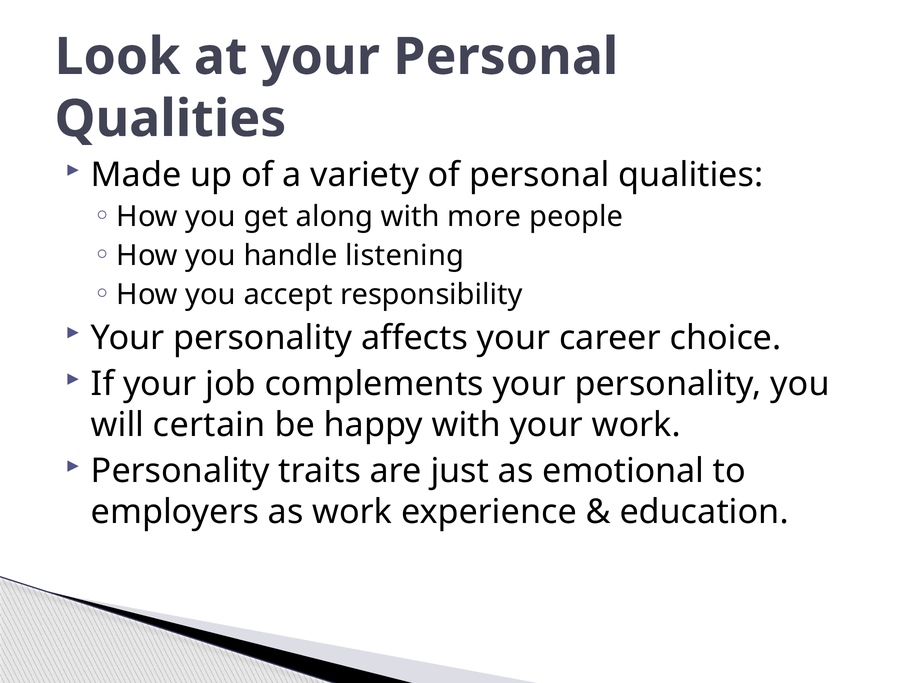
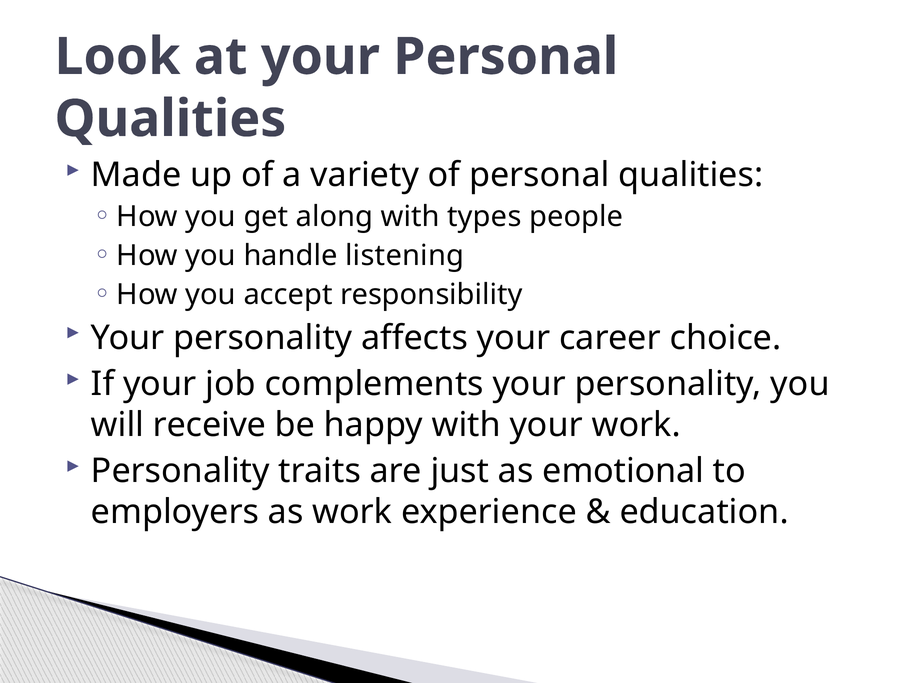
more: more -> types (484, 217)
certain: certain -> receive (210, 425)
